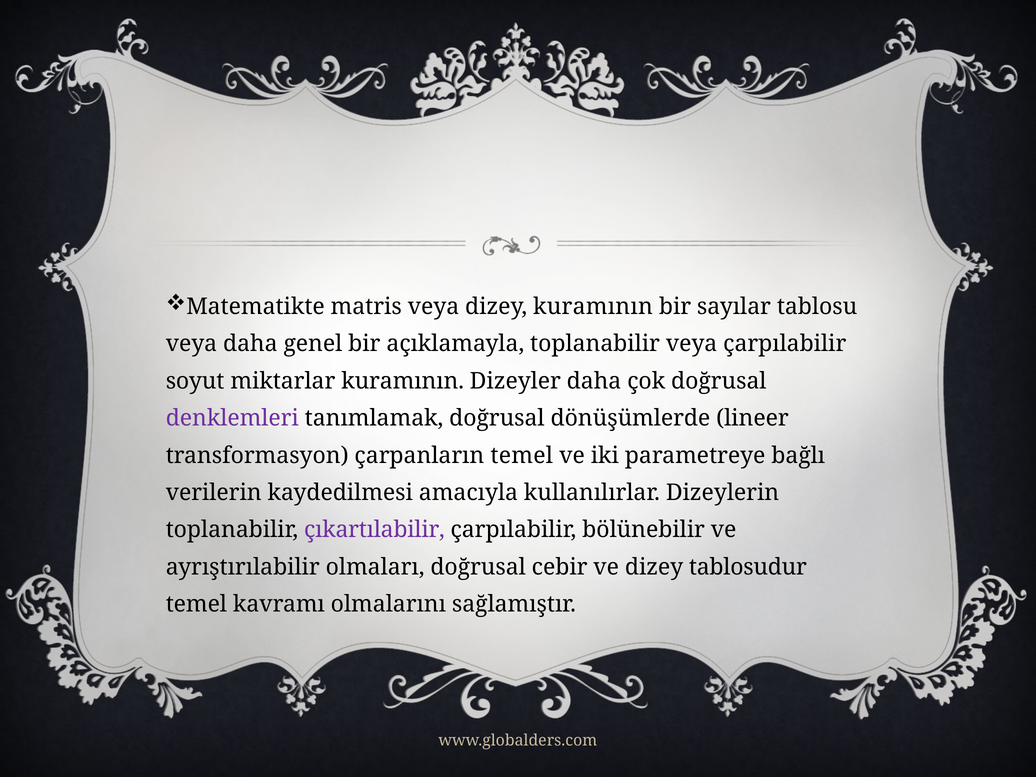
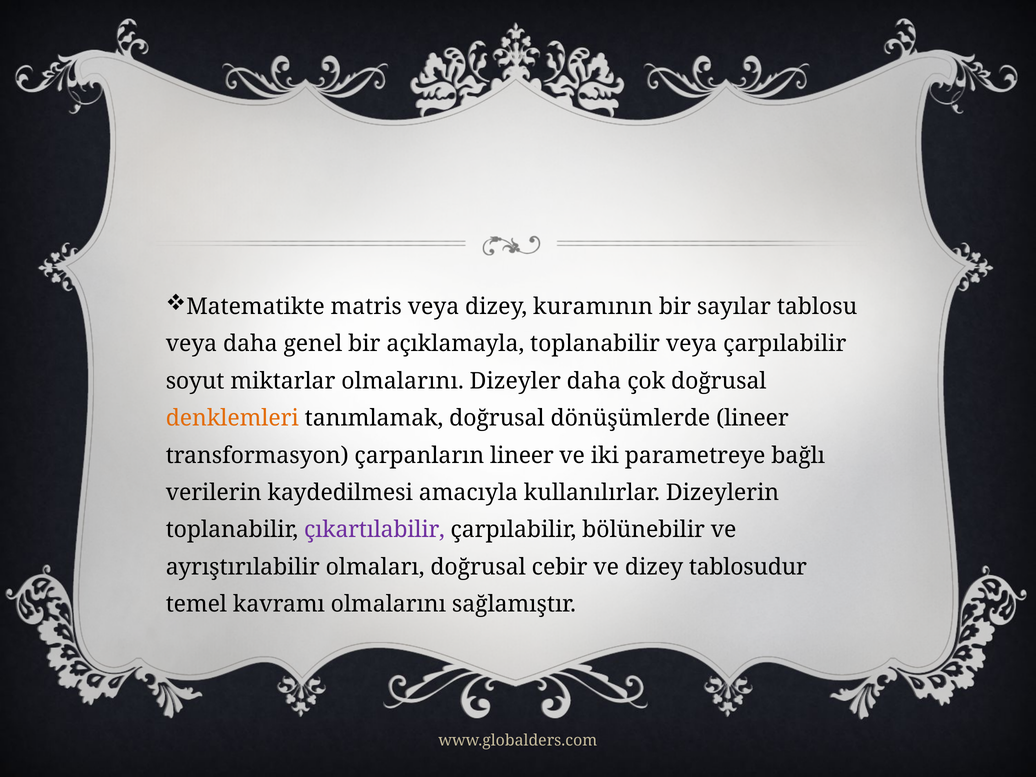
miktarlar kuramının: kuramının -> olmalarını (403, 381)
denklemleri colour: purple -> orange (232, 418)
çarpanların temel: temel -> lineer (522, 455)
